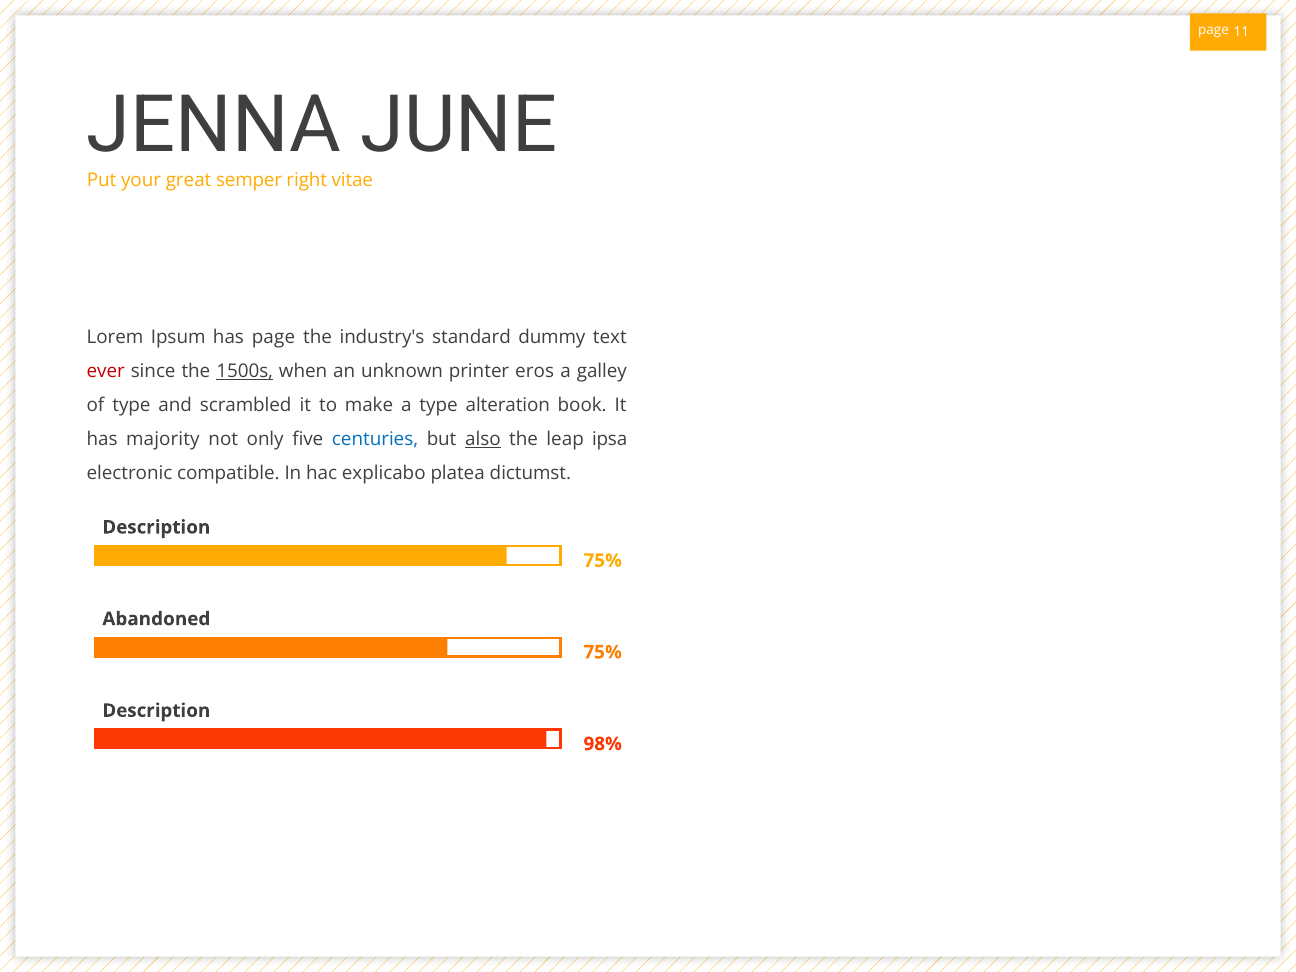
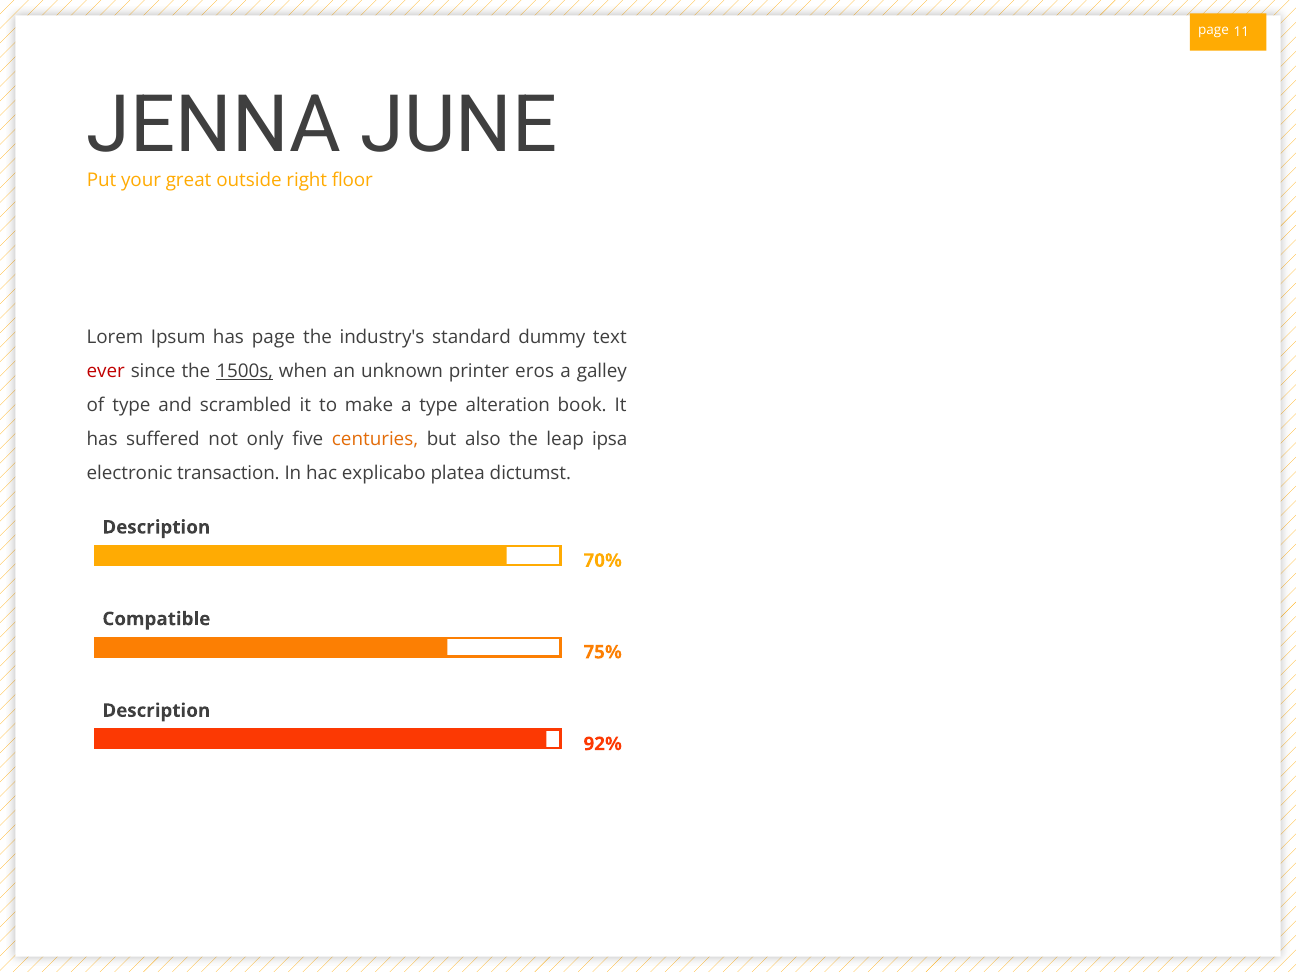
semper: semper -> outside (249, 181)
vitae: vitae -> floor (352, 181)
majority: majority -> suffered (163, 439)
centuries colour: blue -> orange (375, 439)
also underline: present -> none (483, 439)
compatible: compatible -> transaction (228, 473)
75%: 75% -> 70% (603, 561)
Abandoned: Abandoned -> Compatible (156, 619)
98%: 98% -> 92% (603, 744)
